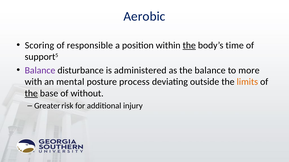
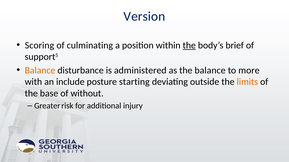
Aerobic: Aerobic -> Version (144, 16)
responsible: responsible -> culminating (90, 45)
time: time -> brief (235, 45)
Balance colour: purple -> orange (40, 71)
mental: mental -> include (70, 82)
process: process -> starting (134, 82)
the underline: present -> none (31, 94)
